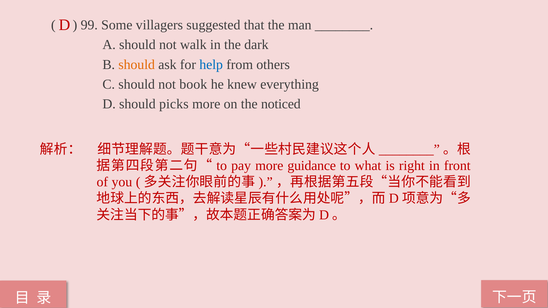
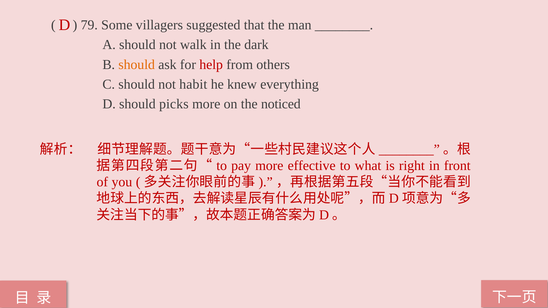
99: 99 -> 79 (89, 25)
help colour: blue -> red (211, 65)
book: book -> habit (193, 84)
guidance: guidance -> effective (312, 166)
